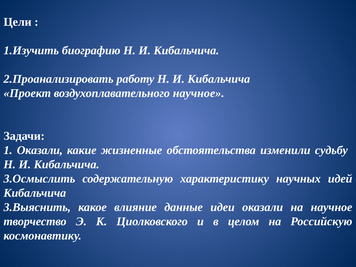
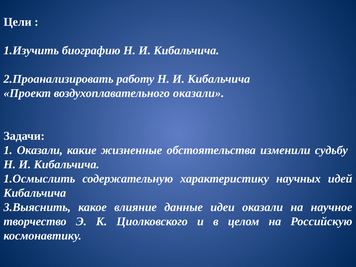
воздухоплавательного научное: научное -> оказали (199, 93)
3.Осмыслить: 3.Осмыслить -> 1.Осмыслить (39, 179)
